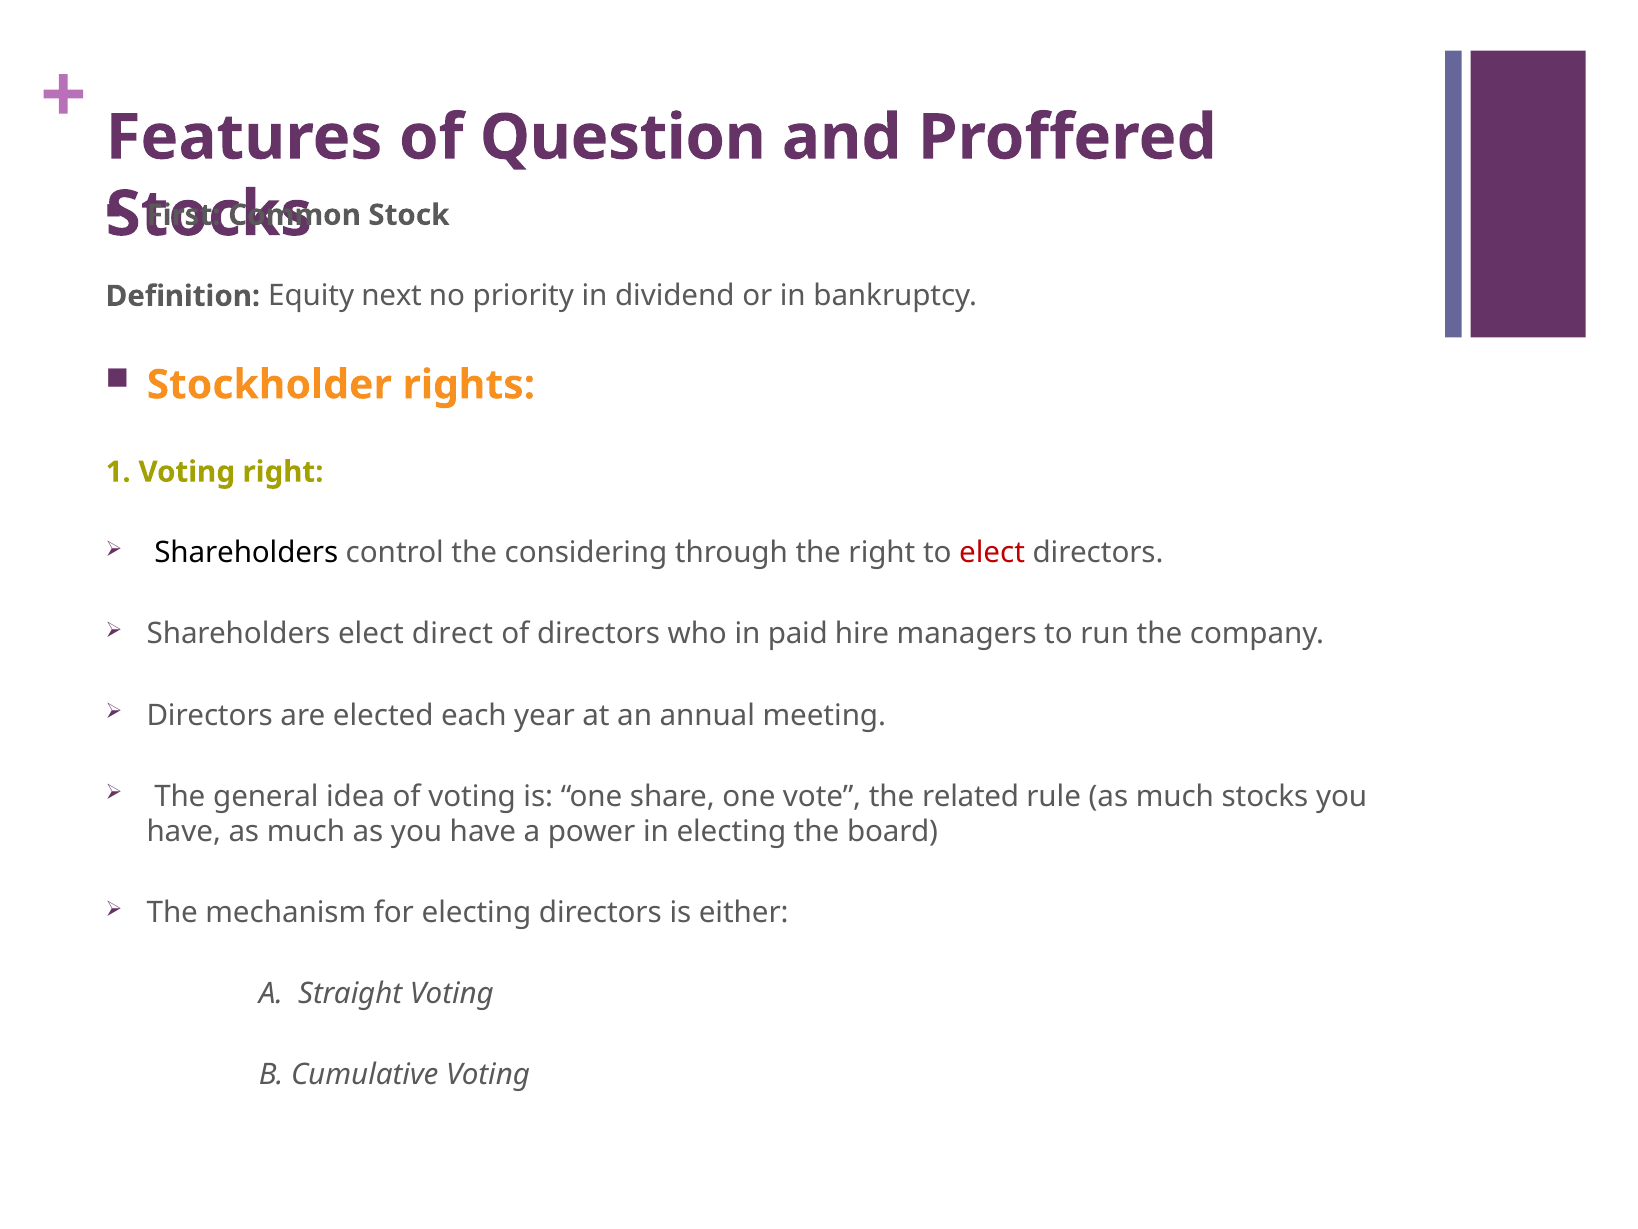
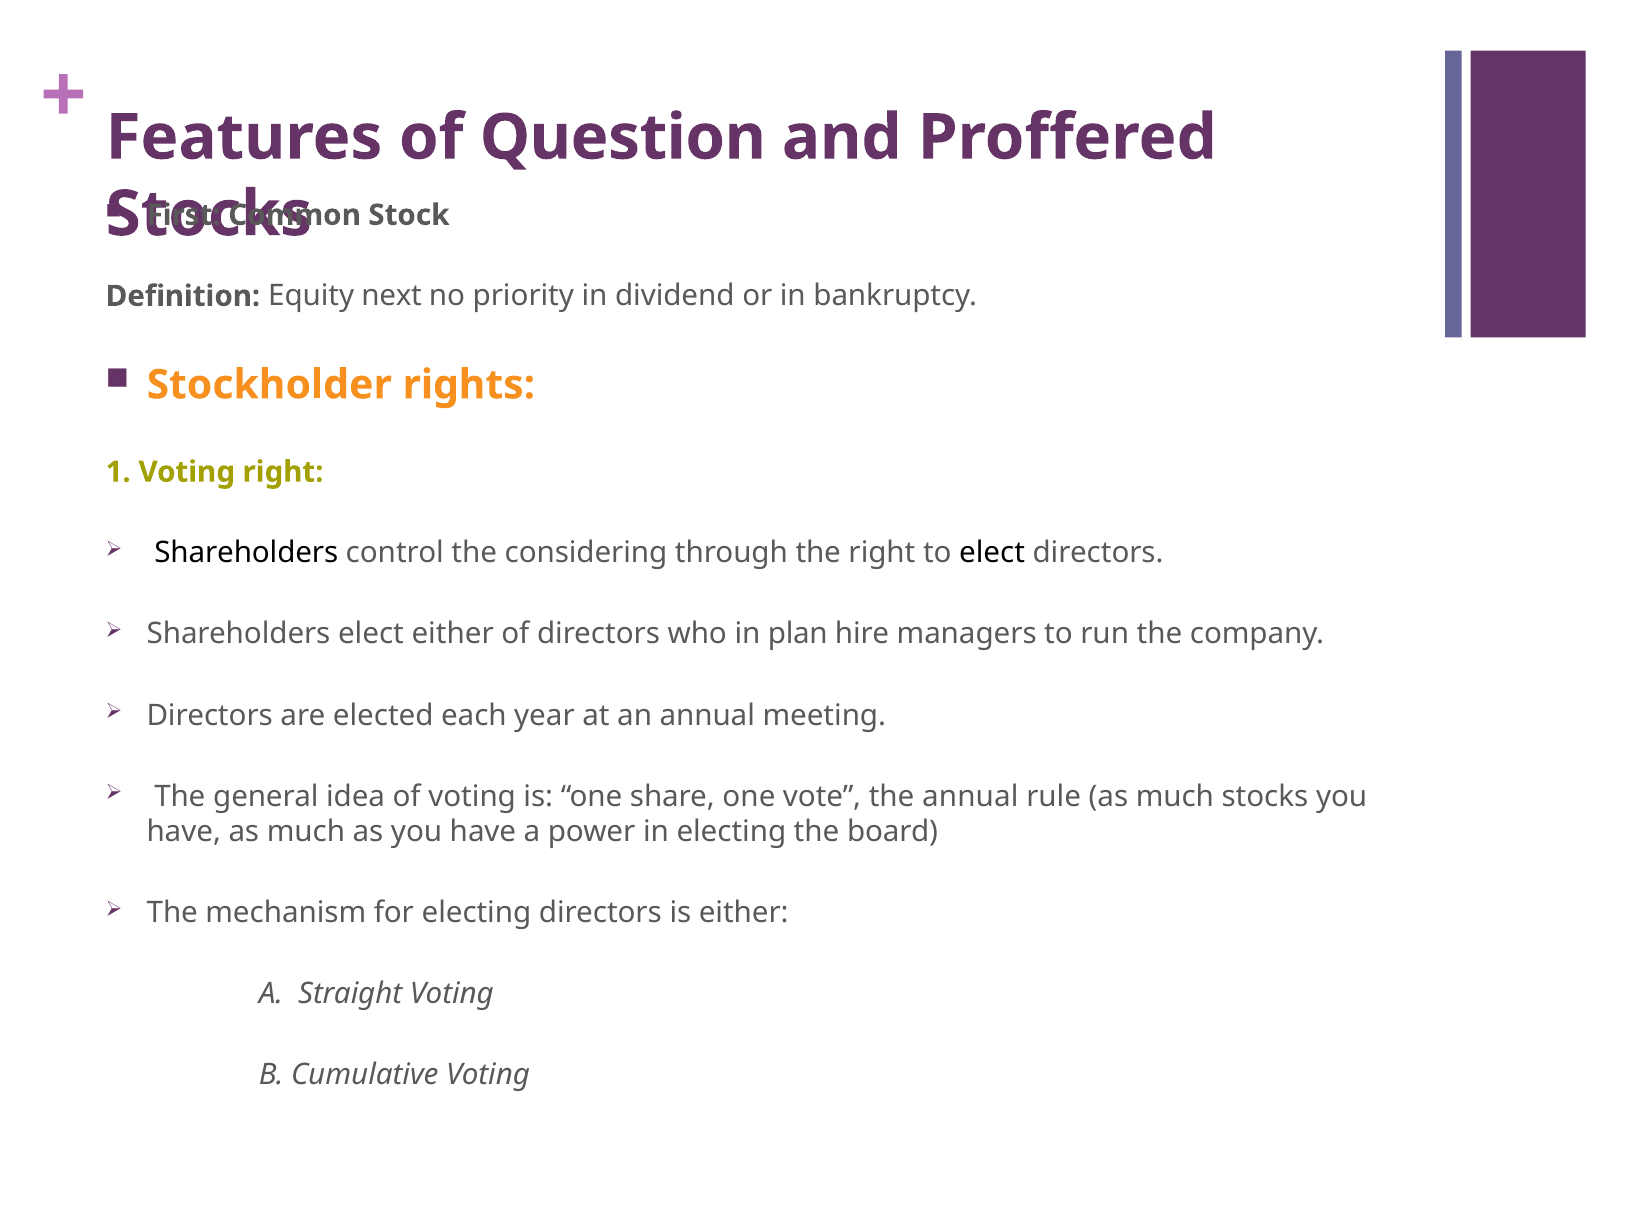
elect colour: red -> black (992, 553)
elect direct: direct -> either (453, 634)
paid: paid -> plan (798, 634)
the related: related -> annual (970, 796)
